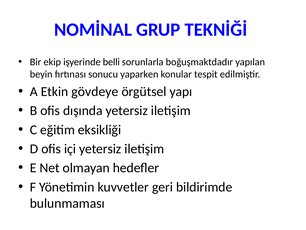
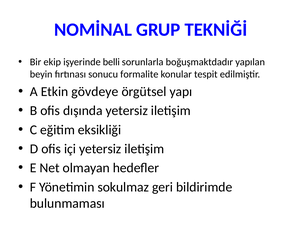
yaparken: yaparken -> formalite (139, 74)
kuvvetler: kuvvetler -> sokulmaz (123, 187)
